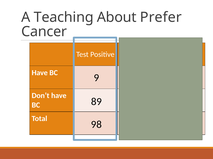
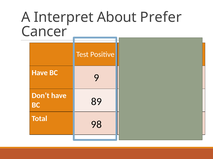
Teaching: Teaching -> Interpret (64, 17)
